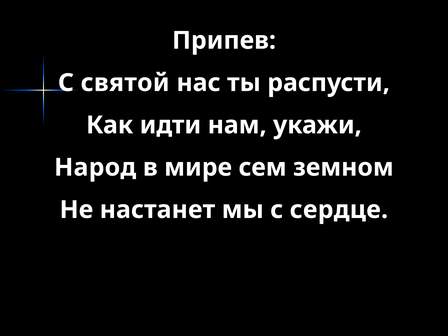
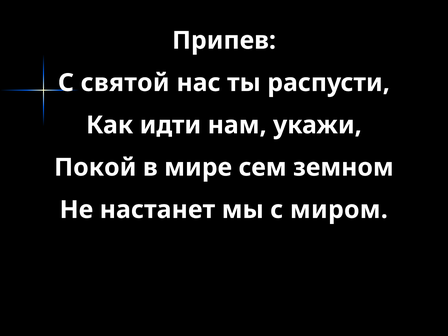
Народ: Народ -> Покой (95, 167)
сердце: сердце -> миром (339, 210)
